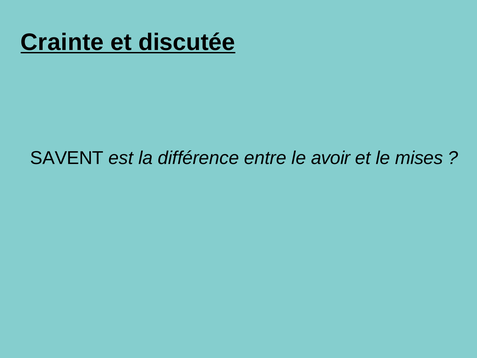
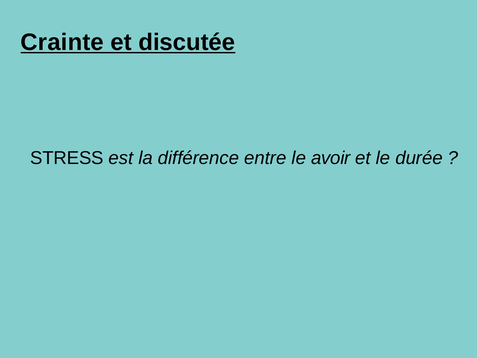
SAVENT: SAVENT -> STRESS (67, 158)
mises: mises -> durée (419, 158)
